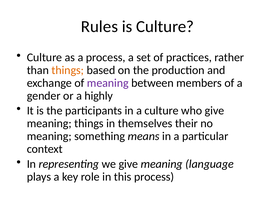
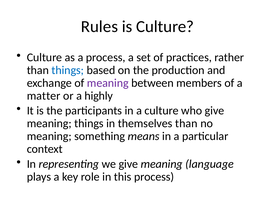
things colour: orange -> blue (68, 70)
gender: gender -> matter (44, 96)
themselves their: their -> than (186, 124)
